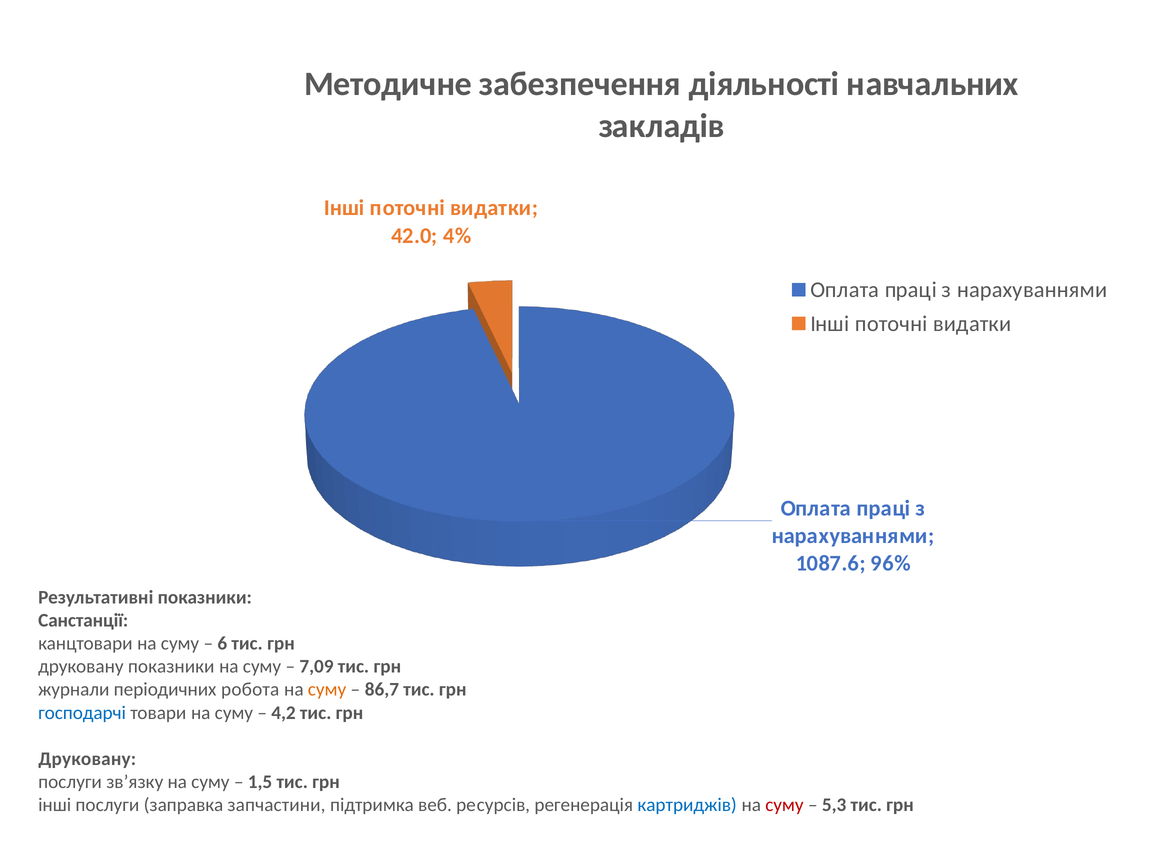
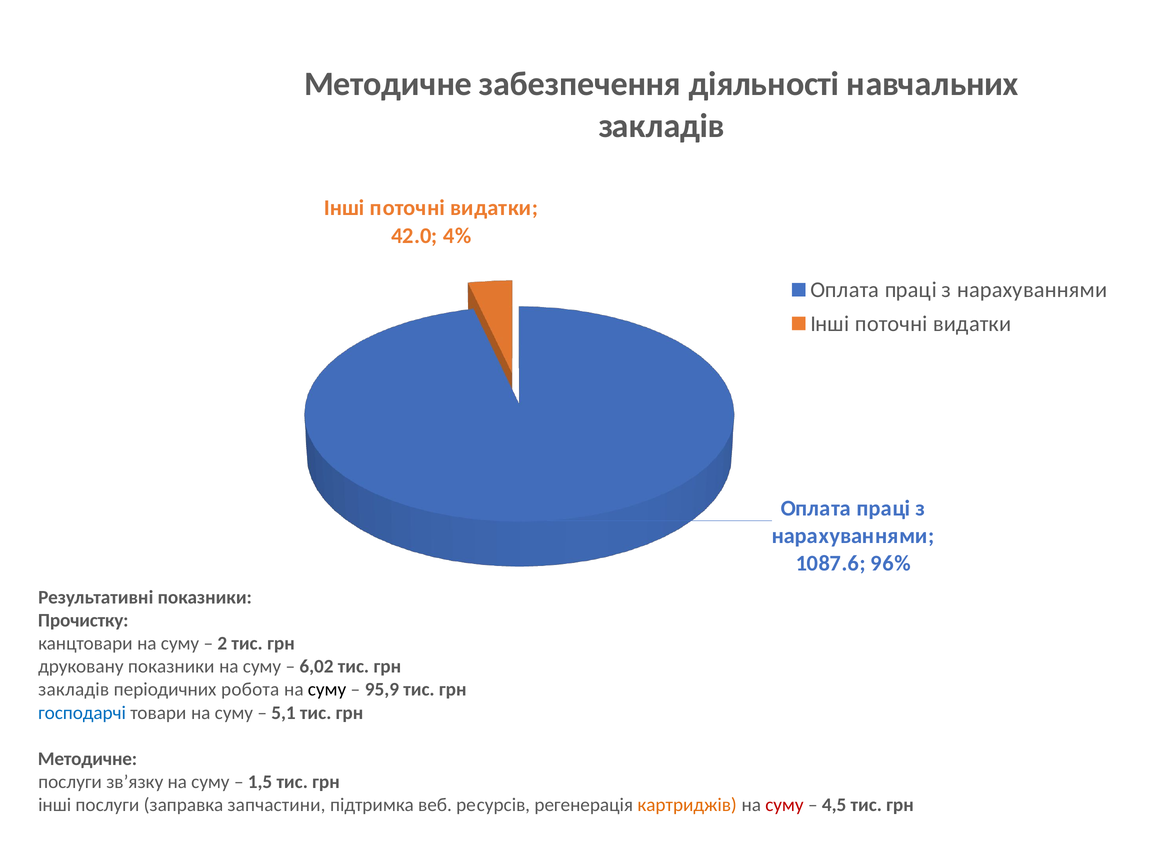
Санстанції: Санстанції -> Прочистку (83, 621)
6: 6 -> 2 (222, 644)
7,09: 7,09 -> 6,02 (317, 667)
журнали: журнали -> закладів (74, 690)
суму colour: orange -> black (327, 690)
86,7: 86,7 -> 95,9 (382, 690)
4,2: 4,2 -> 5,1 (284, 713)
Друковану: Друковану -> Методичне (87, 759)
картриджів colour: blue -> orange (687, 805)
5,3: 5,3 -> 4,5 (834, 805)
